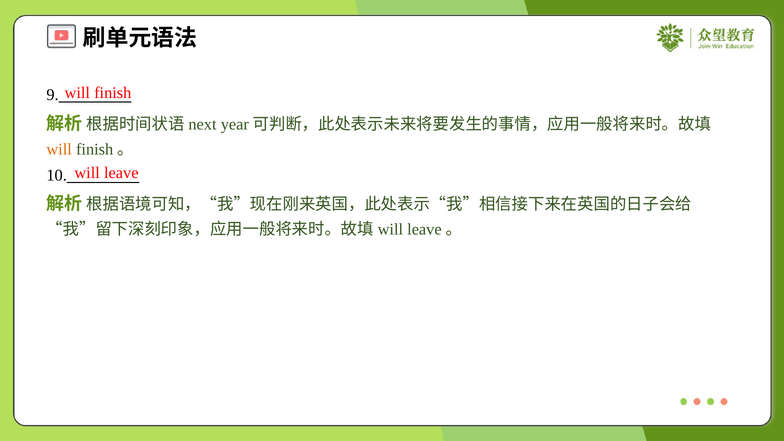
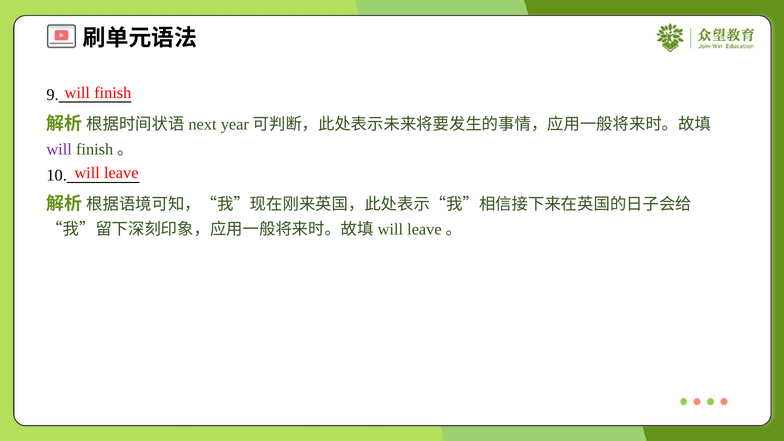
will colour: orange -> purple (59, 149)
